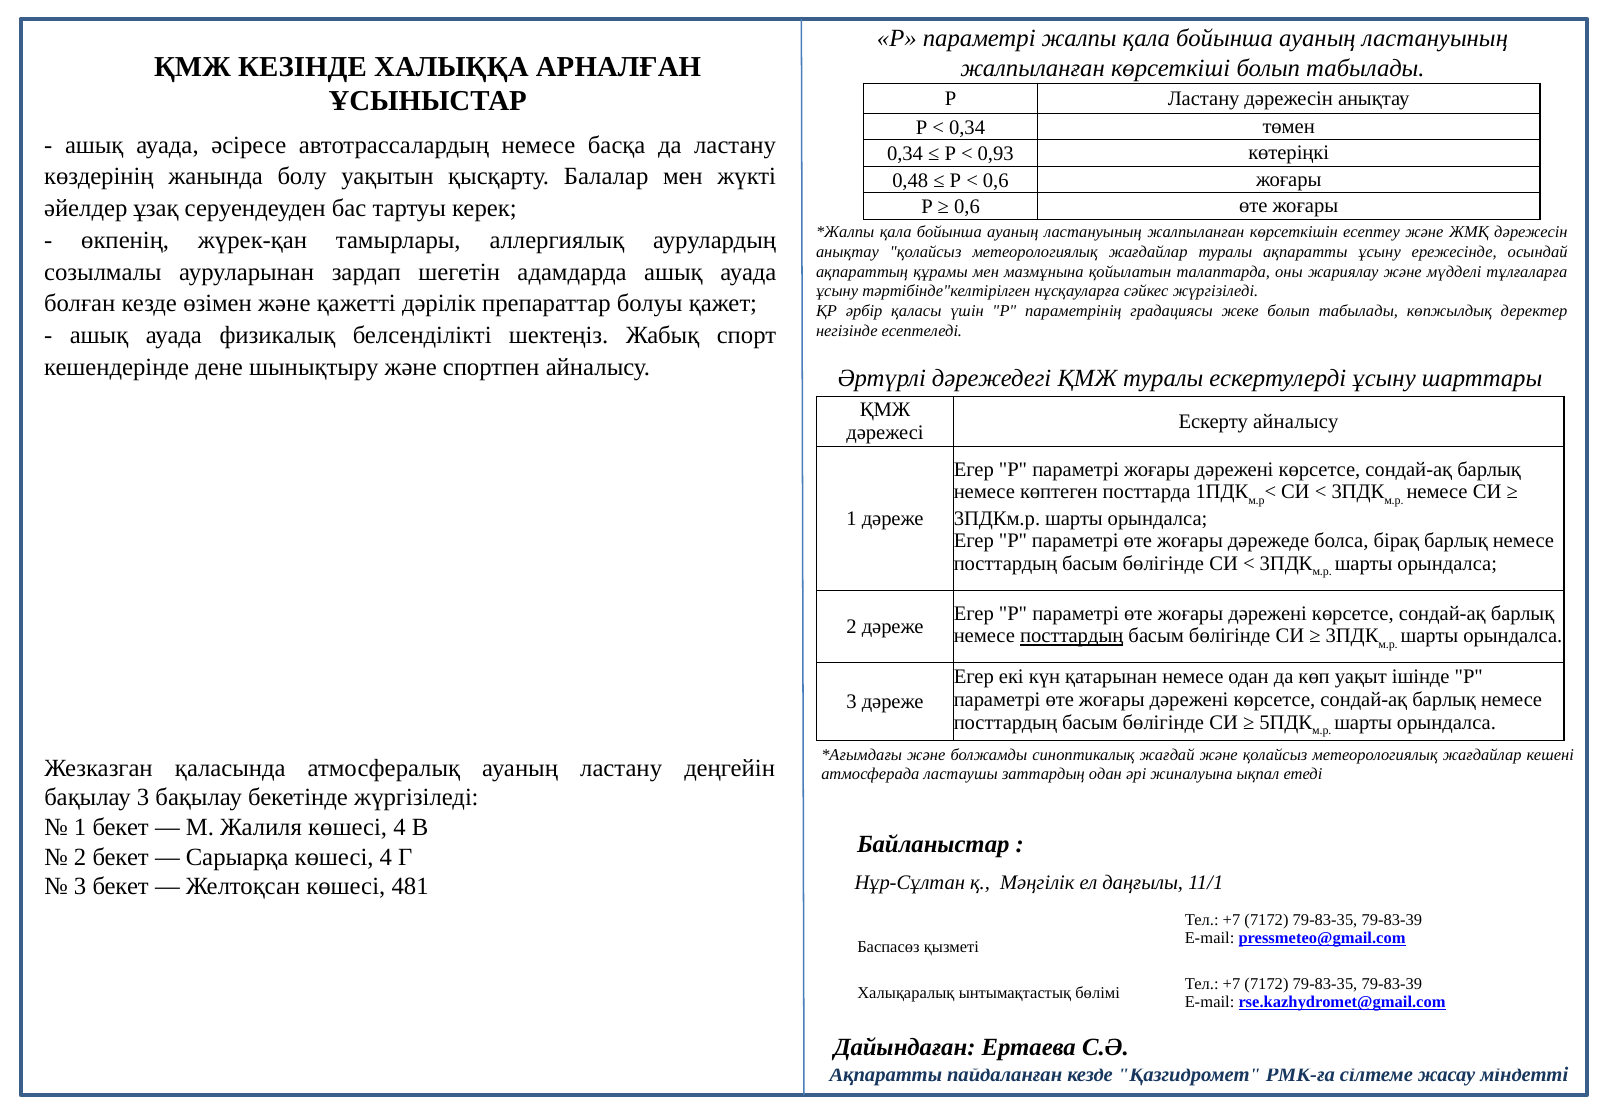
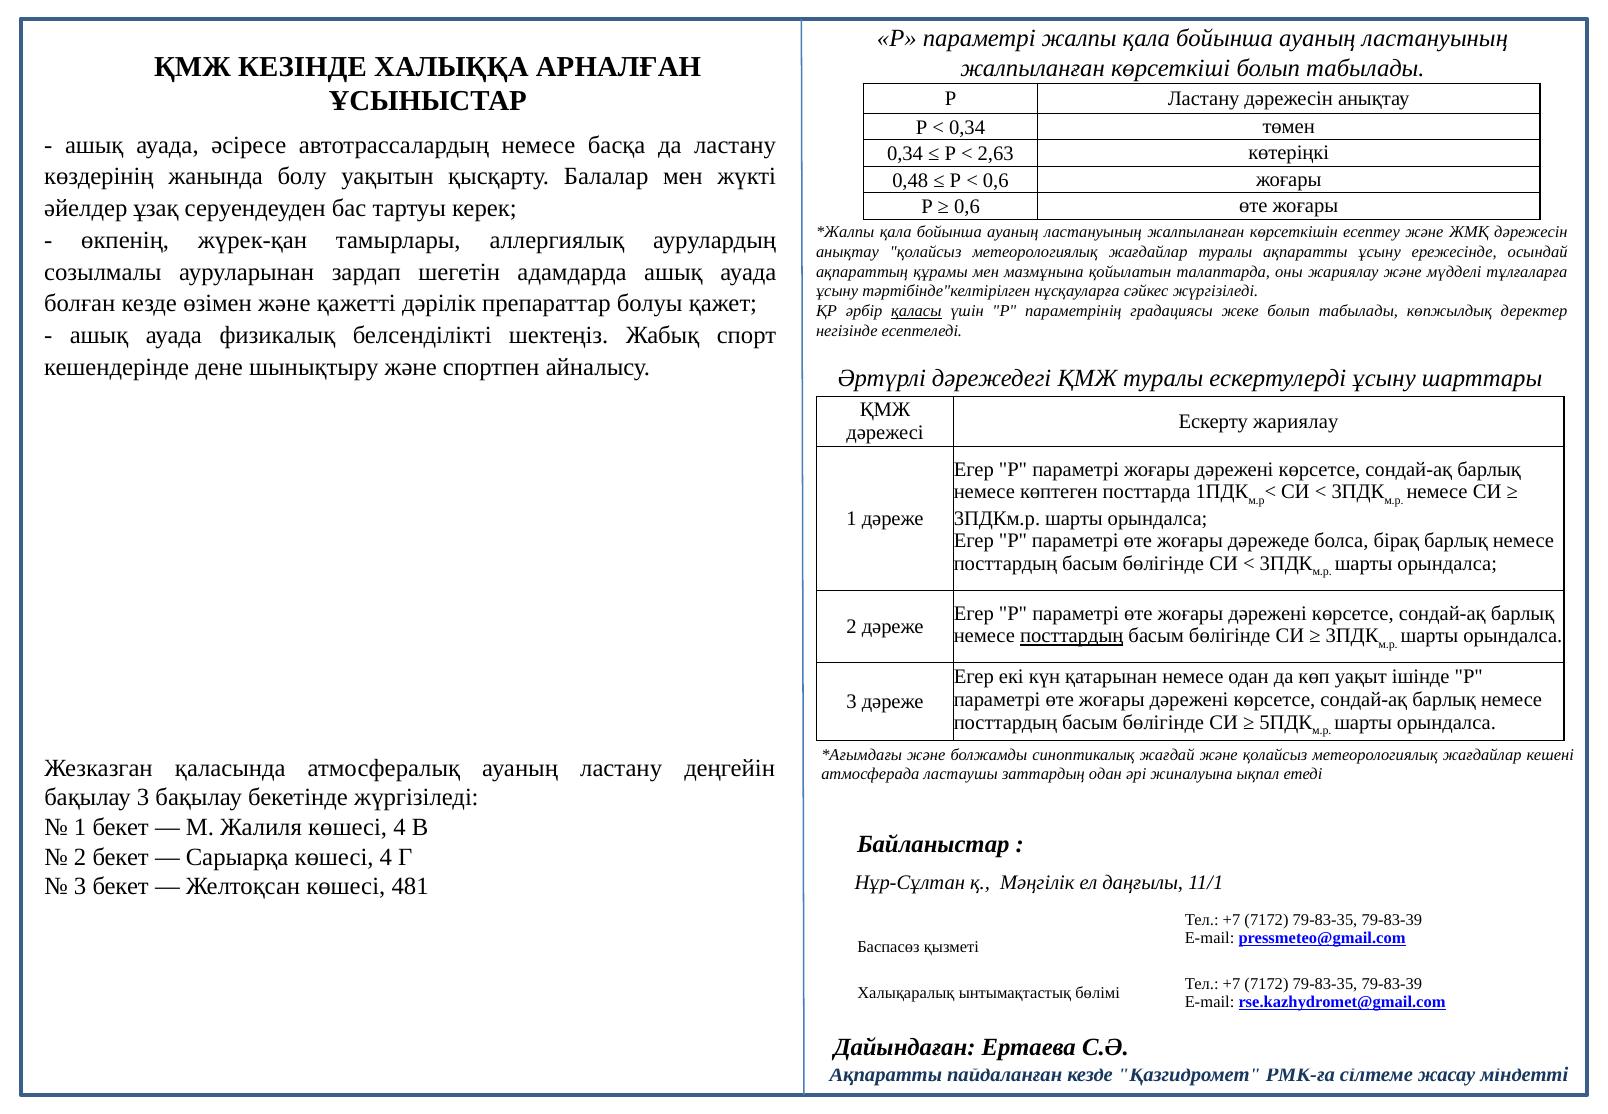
0,93: 0,93 -> 2,63 (996, 154)
қаласы underline: none -> present (916, 311)
Ескерту айналысу: айналысу -> жариялау (1296, 421)
